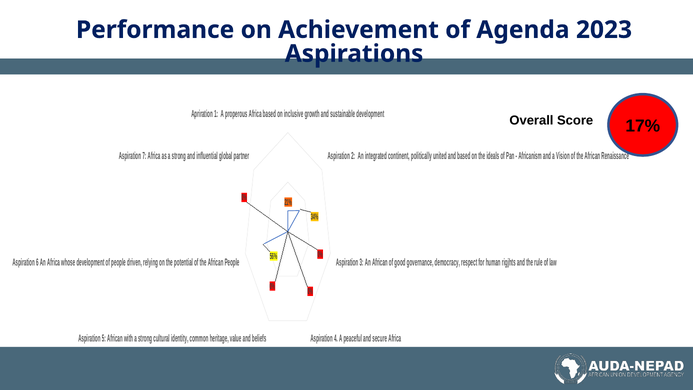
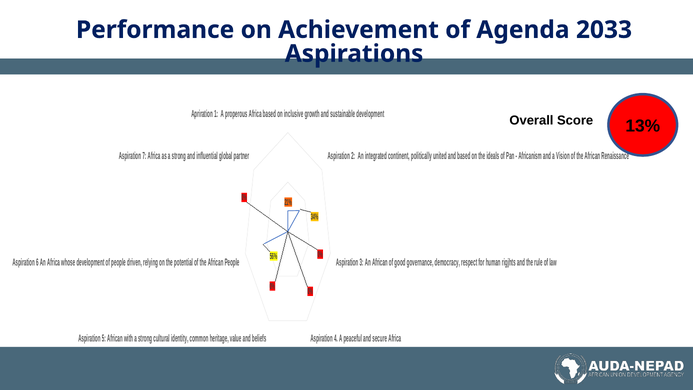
2023: 2023 -> 2033 (604, 30)
17%: 17% -> 13% (643, 126)
